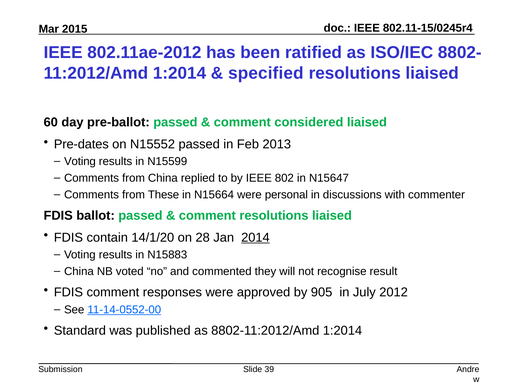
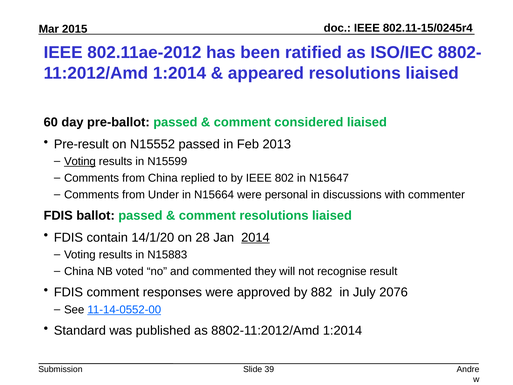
specified: specified -> appeared (266, 73)
Pre-dates: Pre-dates -> Pre-result (81, 144)
Voting underline: none -> present (80, 161)
These: These -> Under (163, 194)
905: 905 -> 882 (322, 292)
2012: 2012 -> 2076 (394, 292)
